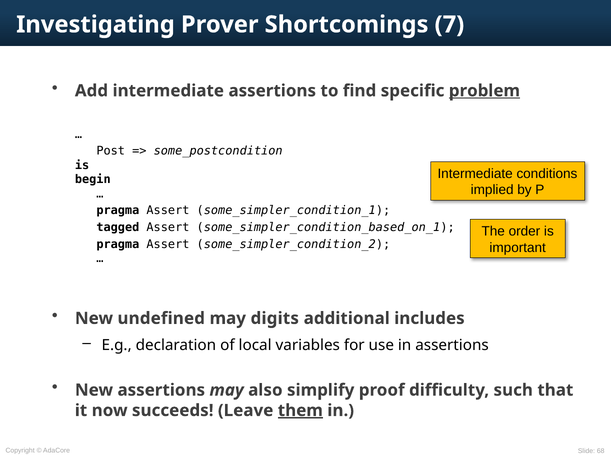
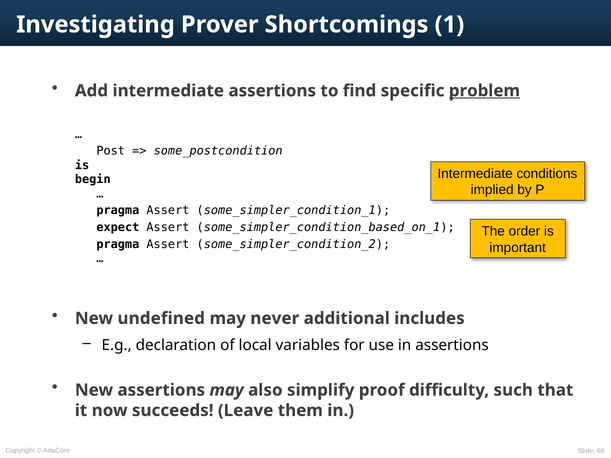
7: 7 -> 1 (449, 25)
tagged: tagged -> expect (118, 227)
digits: digits -> never (275, 318)
them underline: present -> none (300, 411)
